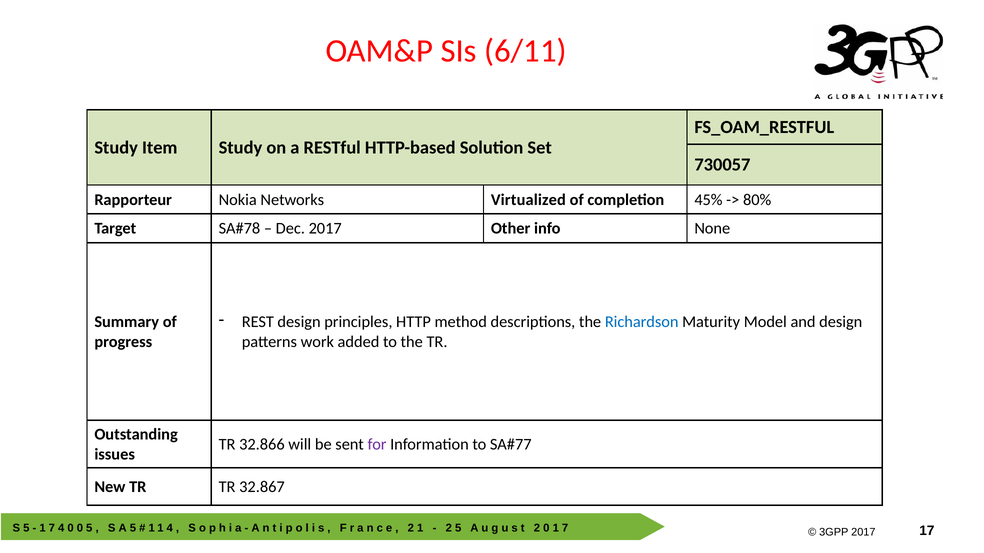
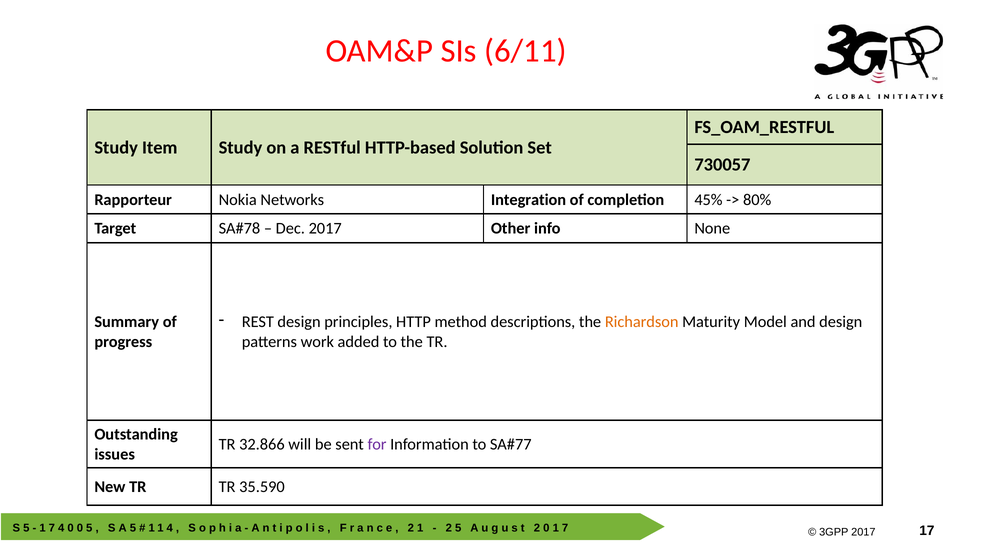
Virtualized: Virtualized -> Integration (529, 200)
Richardson colour: blue -> orange (642, 322)
32.867: 32.867 -> 35.590 (262, 487)
